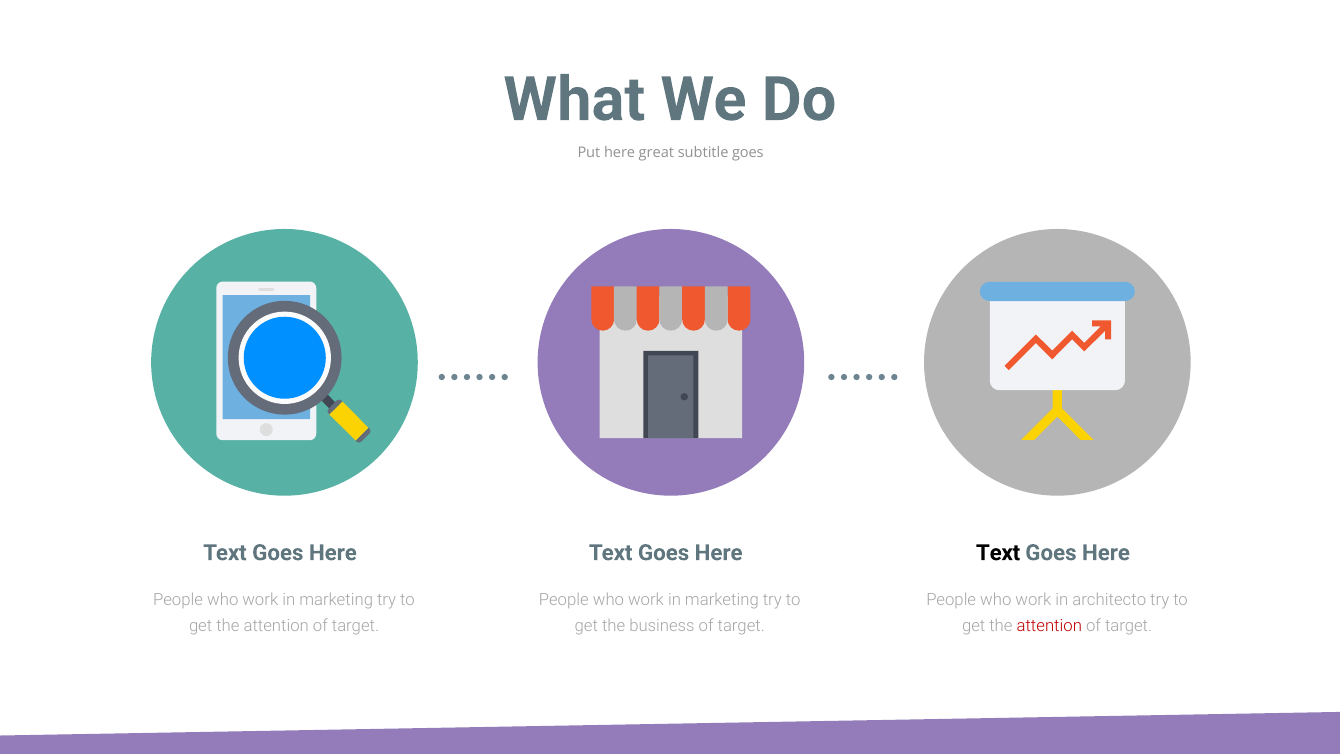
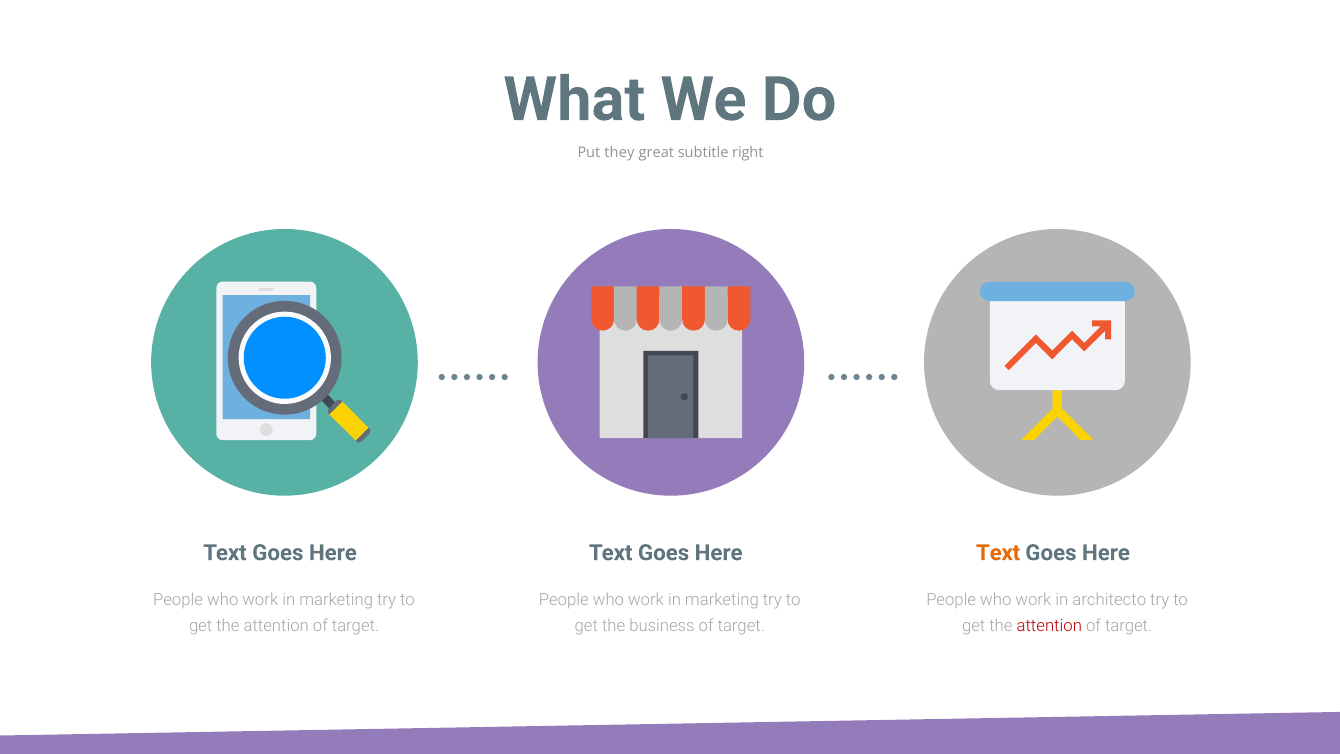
Put here: here -> they (619, 153)
subtitle goes: goes -> right (748, 153)
Text colour: black -> orange (998, 553)
